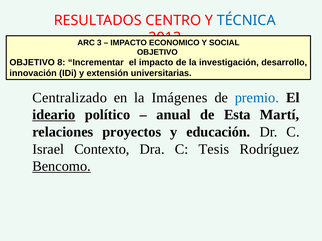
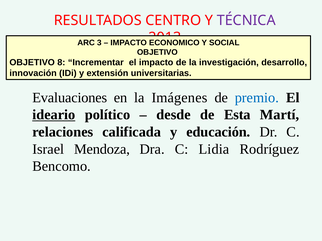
TÉCNICA colour: blue -> purple (246, 20)
Centralizado: Centralizado -> Evaluaciones (70, 98)
anual: anual -> desde (174, 115)
proyectos: proyectos -> calificada (132, 132)
Contexto: Contexto -> Mendoza (102, 149)
Tesis: Tesis -> Lidia (214, 149)
Bencomo underline: present -> none (62, 167)
